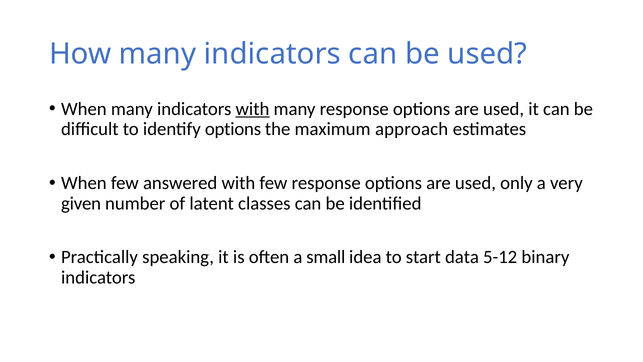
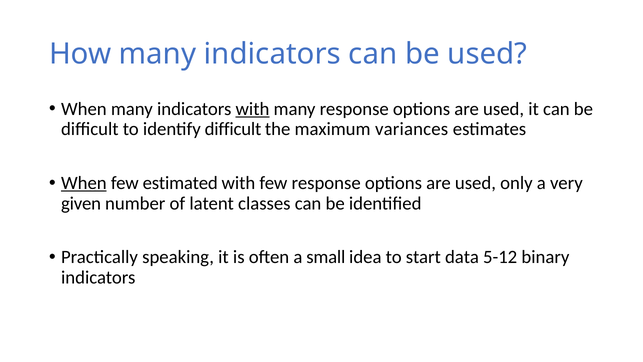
identify options: options -> difficult (233, 129)
approach: approach -> variances (412, 129)
When underline: none -> present (84, 183)
answered: answered -> estimated (180, 183)
